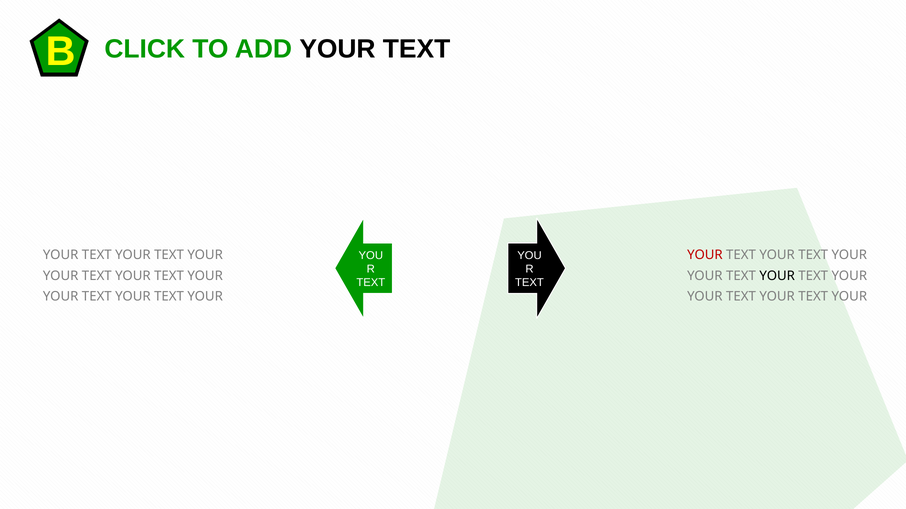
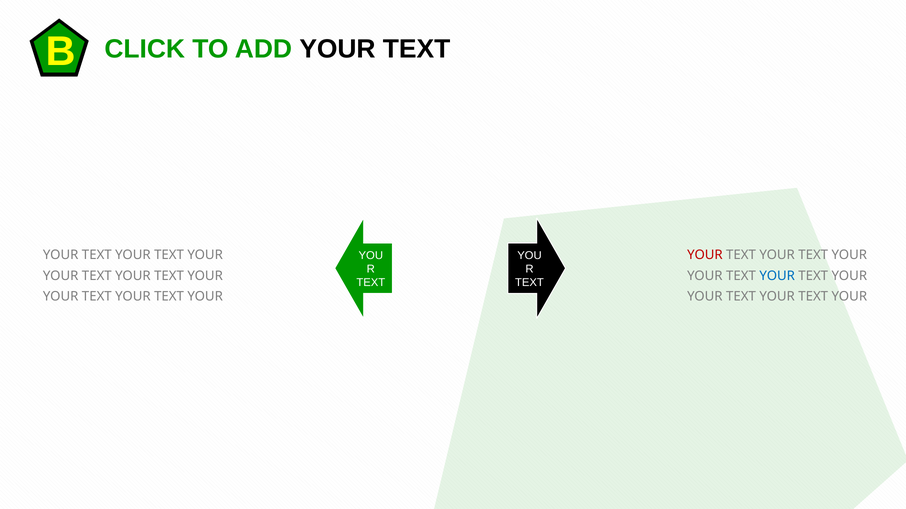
YOUR colour: black -> blue (777, 276)
